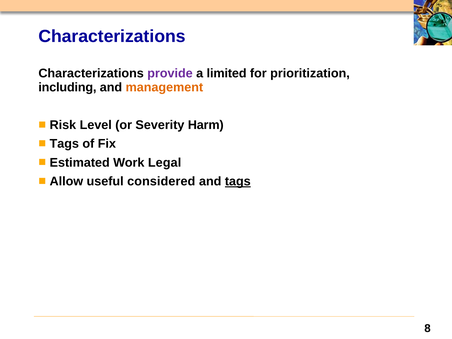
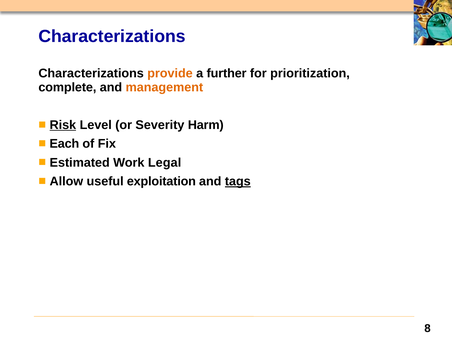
provide colour: purple -> orange (170, 73)
limited: limited -> further (227, 73)
including: including -> complete (67, 87)
Risk underline: none -> present (63, 125)
Tags: Tags -> Each (64, 144)
considered: considered -> exploitation (161, 181)
